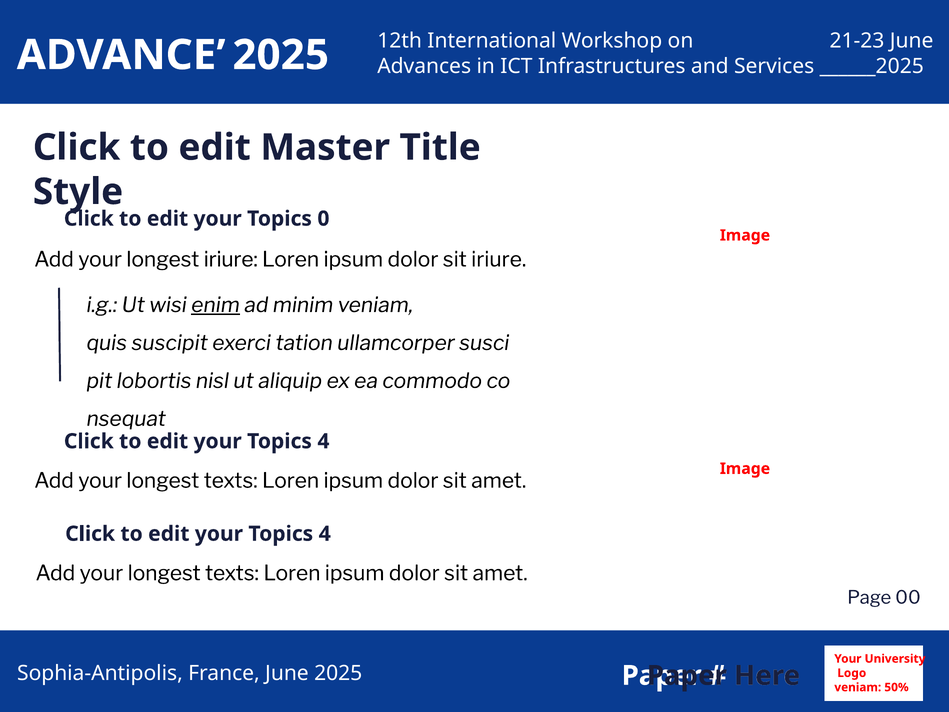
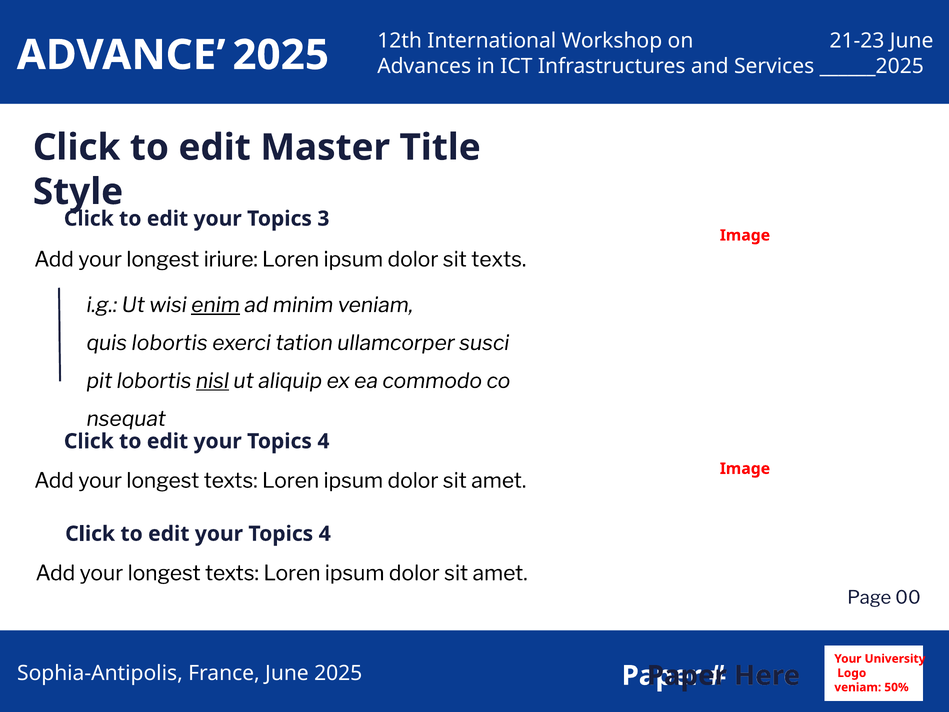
0: 0 -> 3 (323, 219)
sit iriure: iriure -> texts (499, 259)
quis suscipit: suscipit -> lobortis (170, 343)
nisl underline: none -> present (212, 381)
